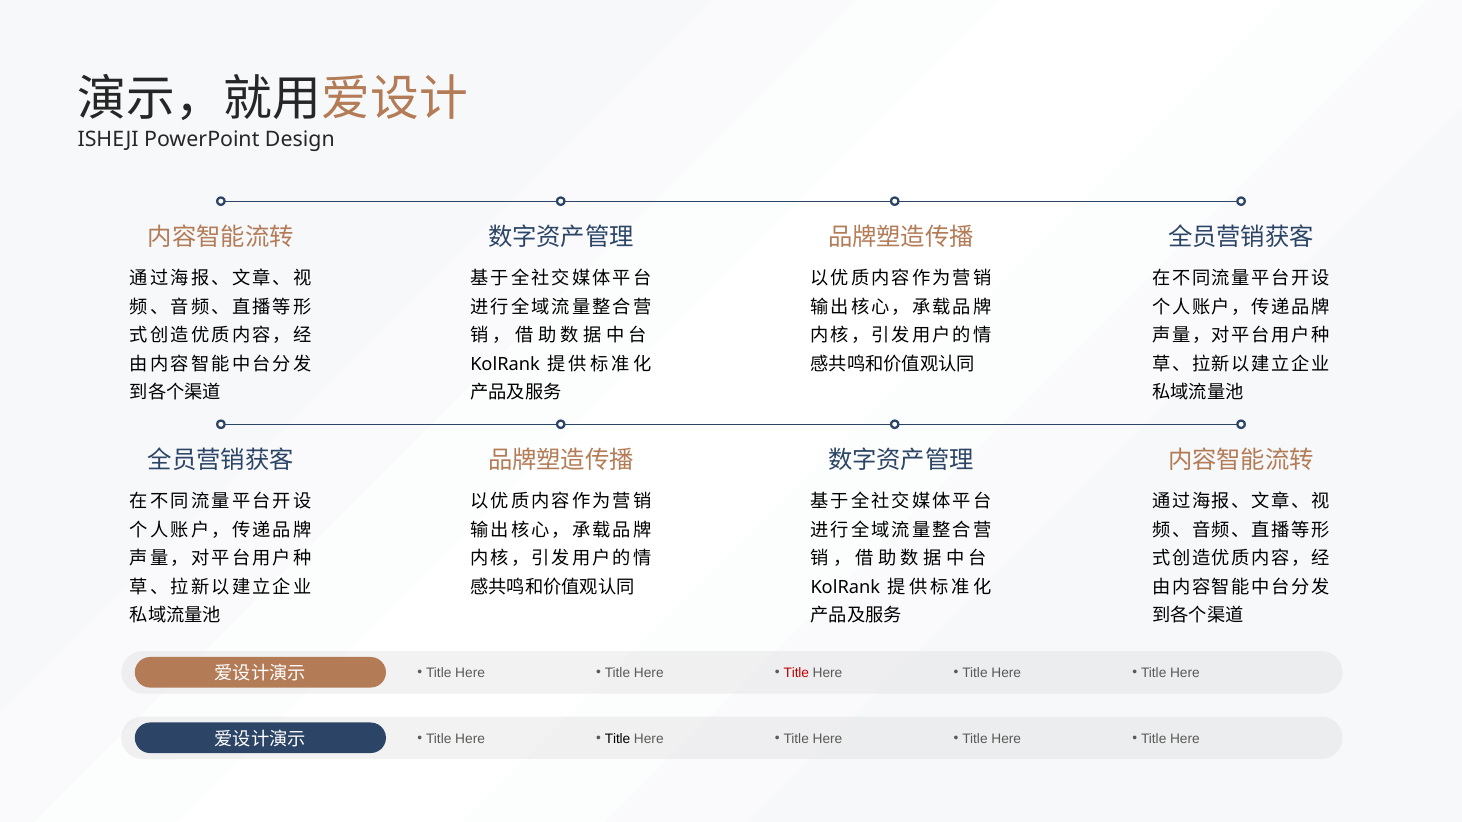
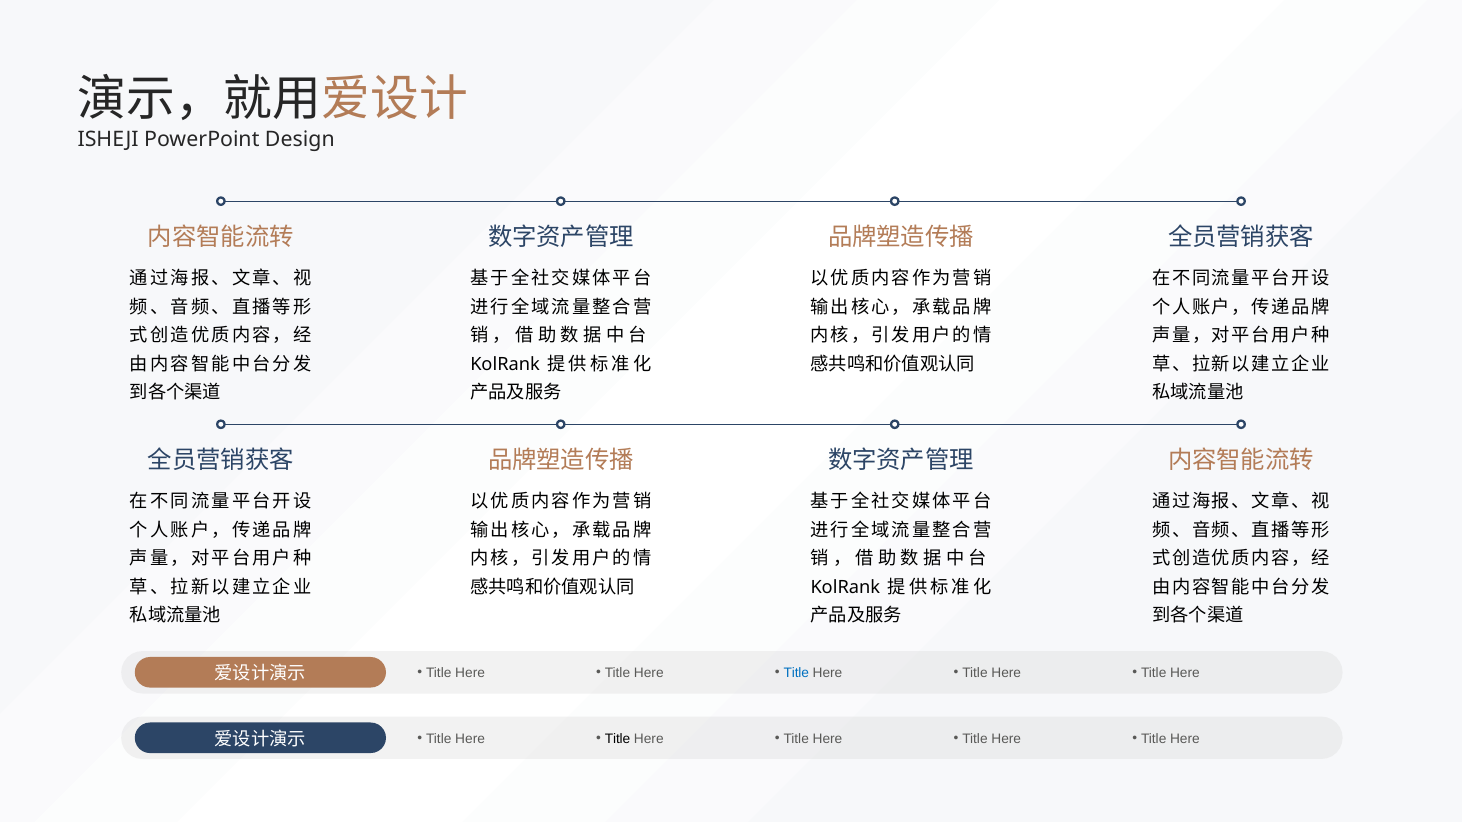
Title colour: red -> blue (796, 673)
